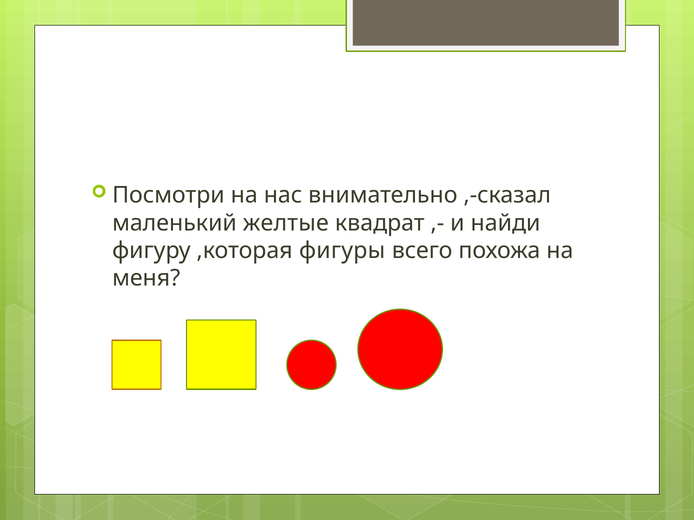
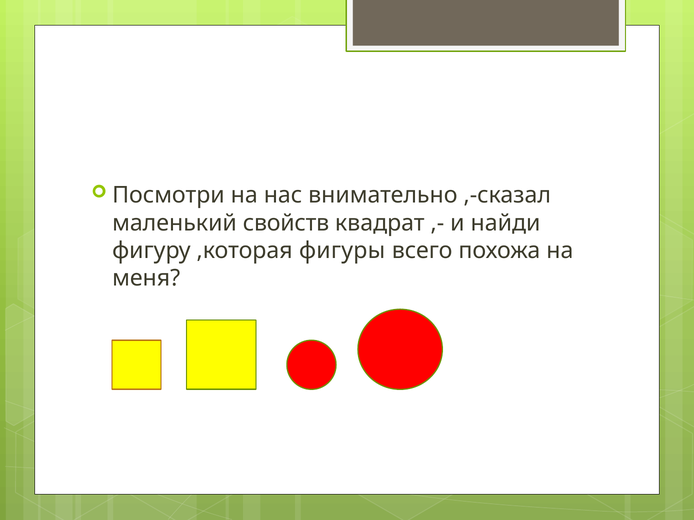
желтые: желтые -> свойств (286, 223)
